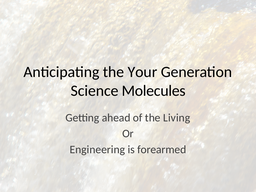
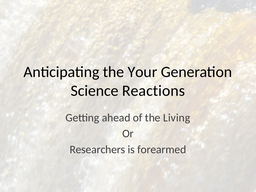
Molecules: Molecules -> Reactions (153, 91)
Engineering: Engineering -> Researchers (97, 150)
